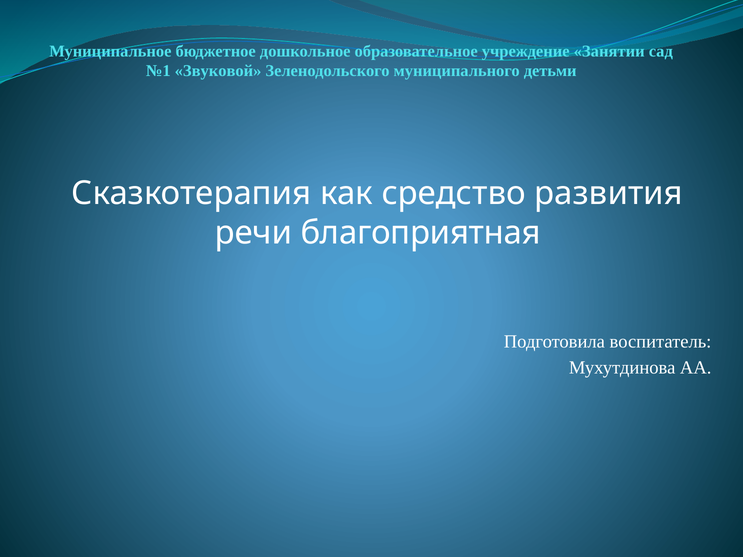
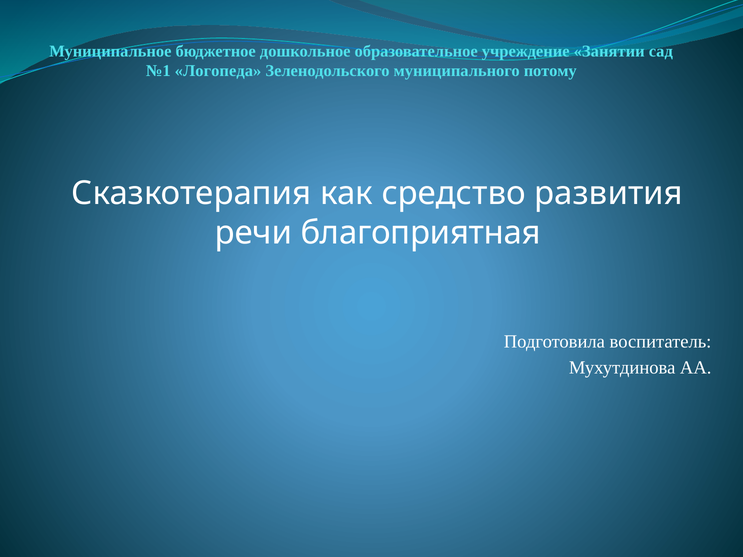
Звуковой: Звуковой -> Логопеда (218, 71)
детьми: детьми -> потому (550, 71)
